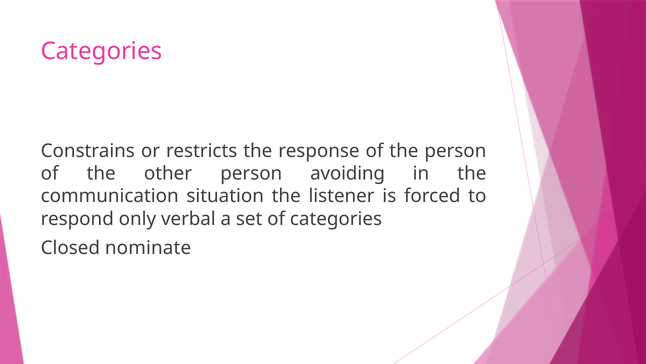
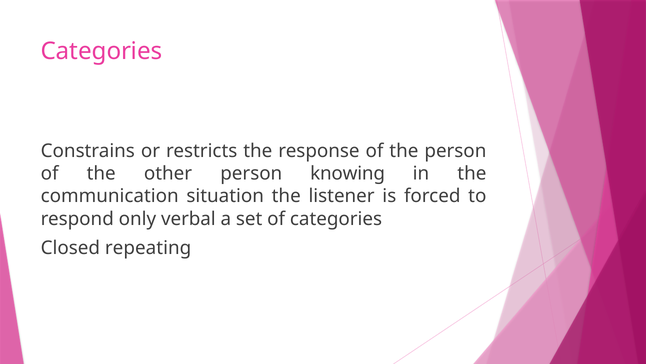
avoiding: avoiding -> knowing (348, 173)
nominate: nominate -> repeating (148, 248)
